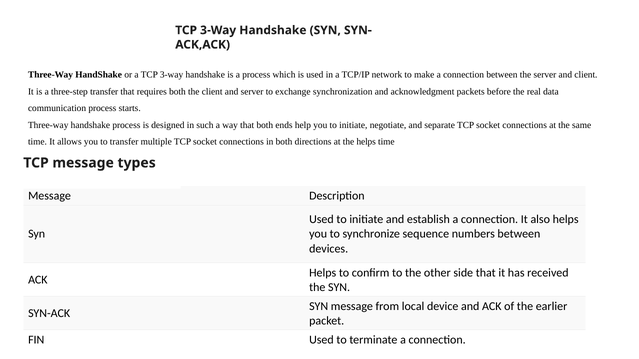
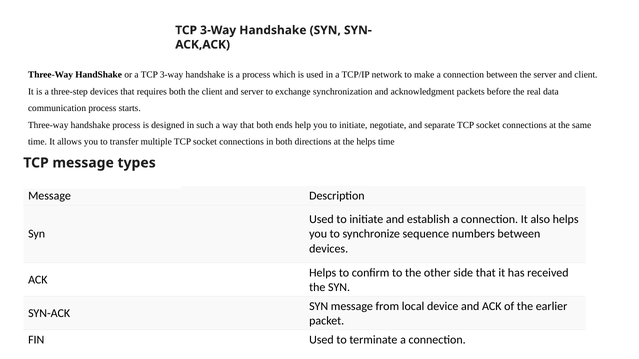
three-step transfer: transfer -> devices (104, 92)
